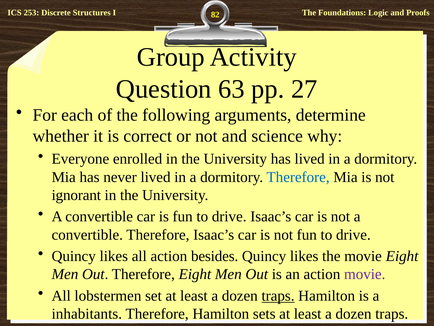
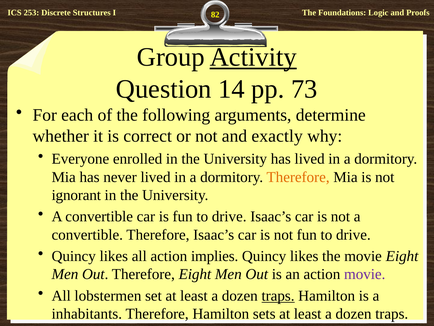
Activity underline: none -> present (253, 57)
63: 63 -> 14 (231, 89)
27: 27 -> 73 (304, 89)
science: science -> exactly (277, 136)
Therefore colour: blue -> orange (298, 177)
besides: besides -> implies (215, 256)
